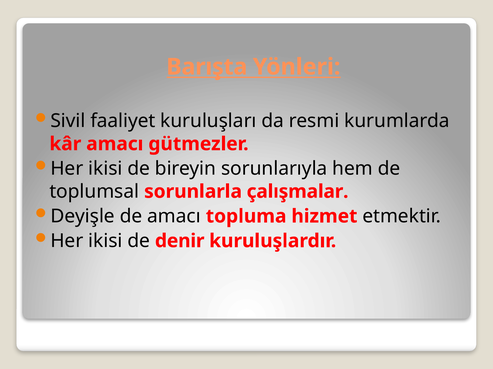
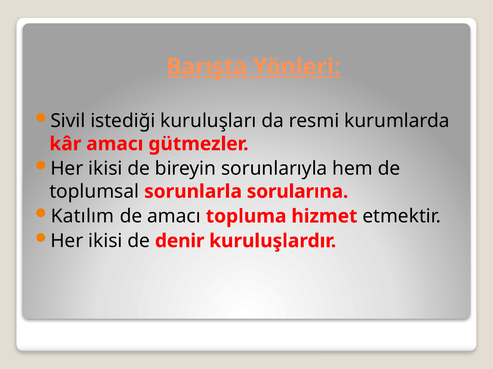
faaliyet: faaliyet -> istediği (123, 121)
çalışmalar: çalışmalar -> sorularına (298, 192)
Deyişle: Deyişle -> Katılım (82, 217)
